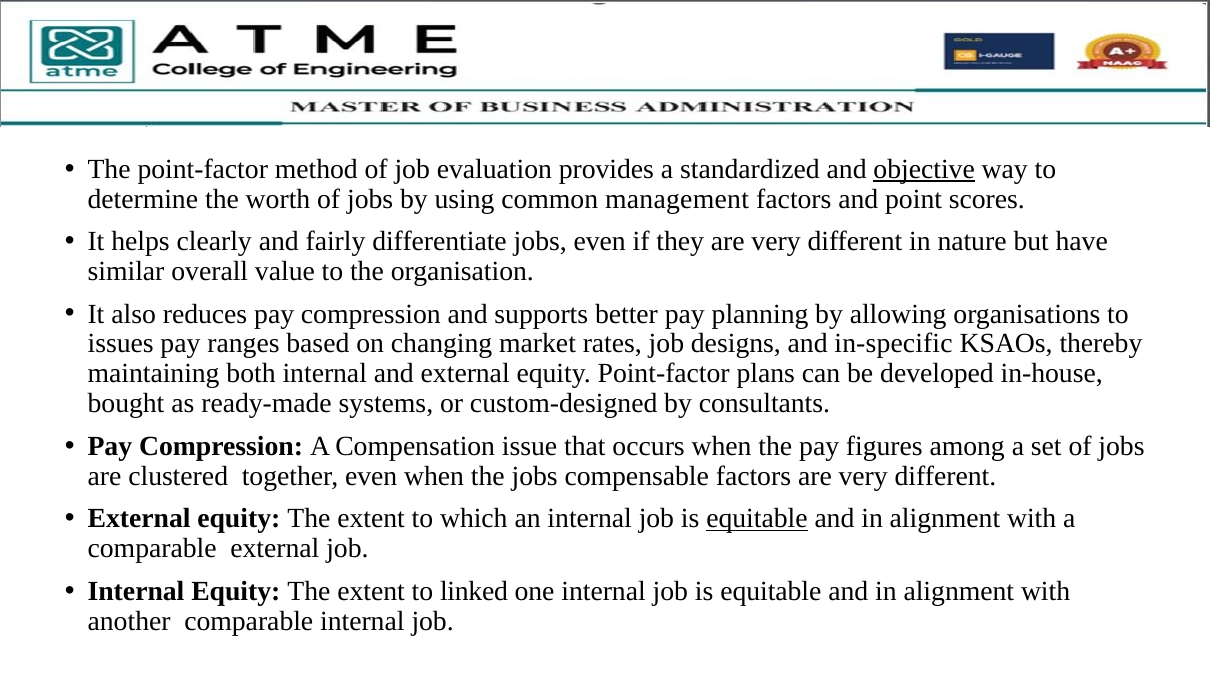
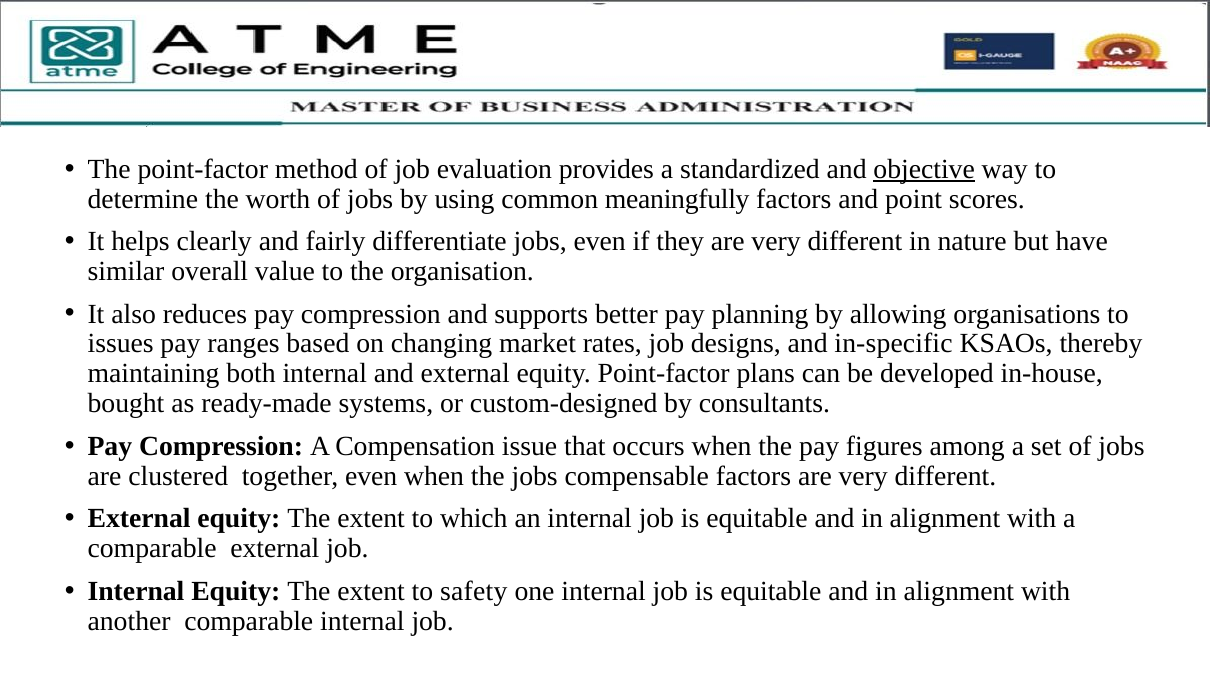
management: management -> meaningfully (677, 199)
equitable underline: present -> none (757, 519)
linked: linked -> safety (474, 592)
